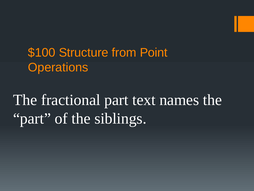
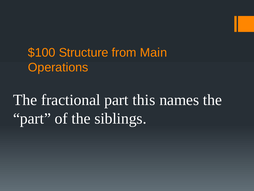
Point: Point -> Main (154, 52)
text: text -> this (144, 100)
